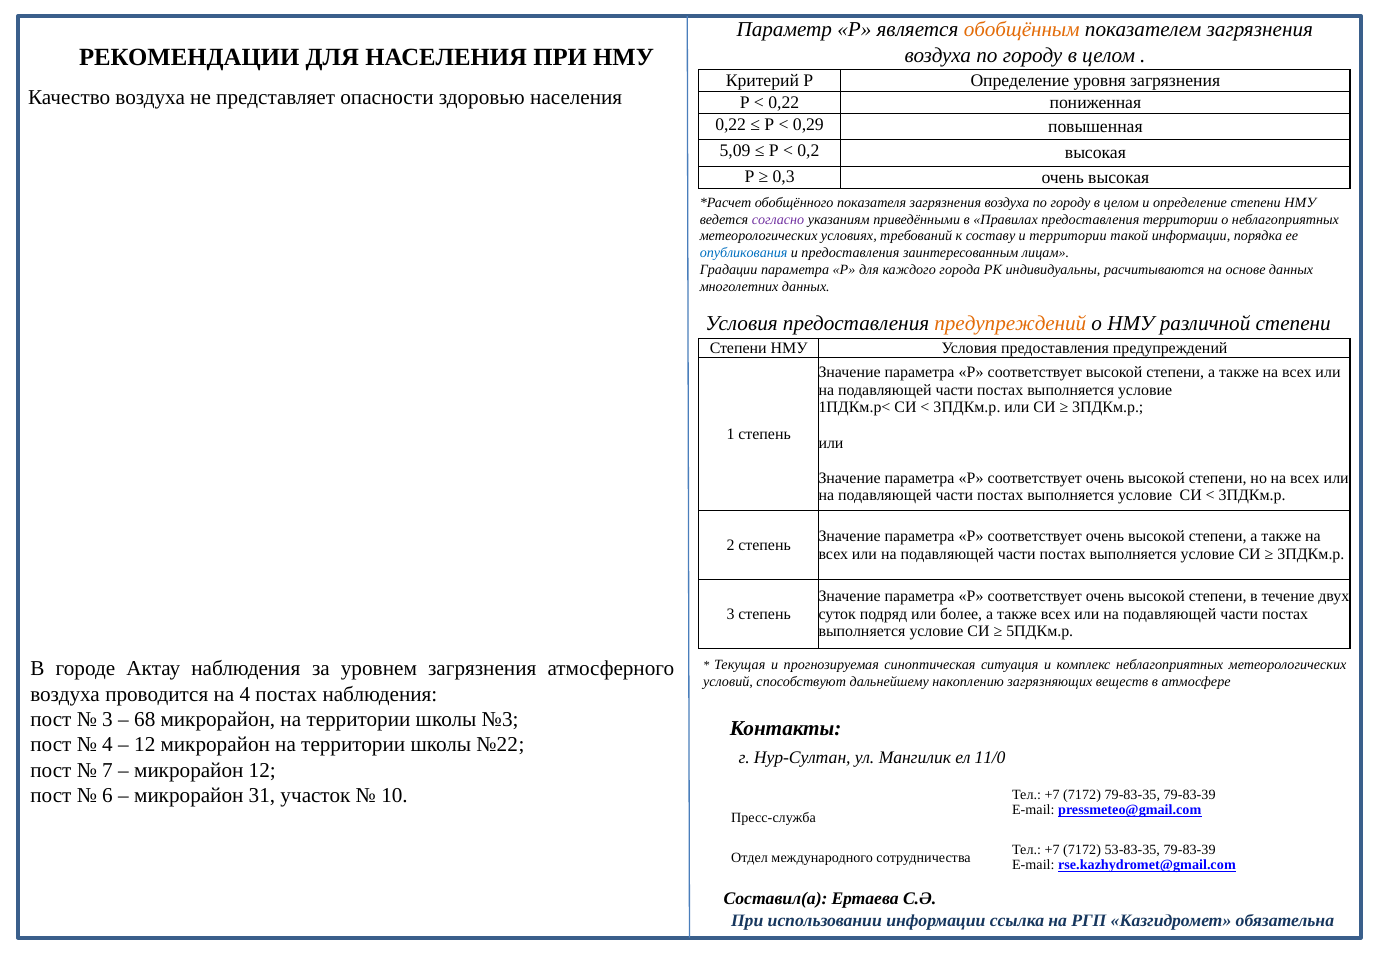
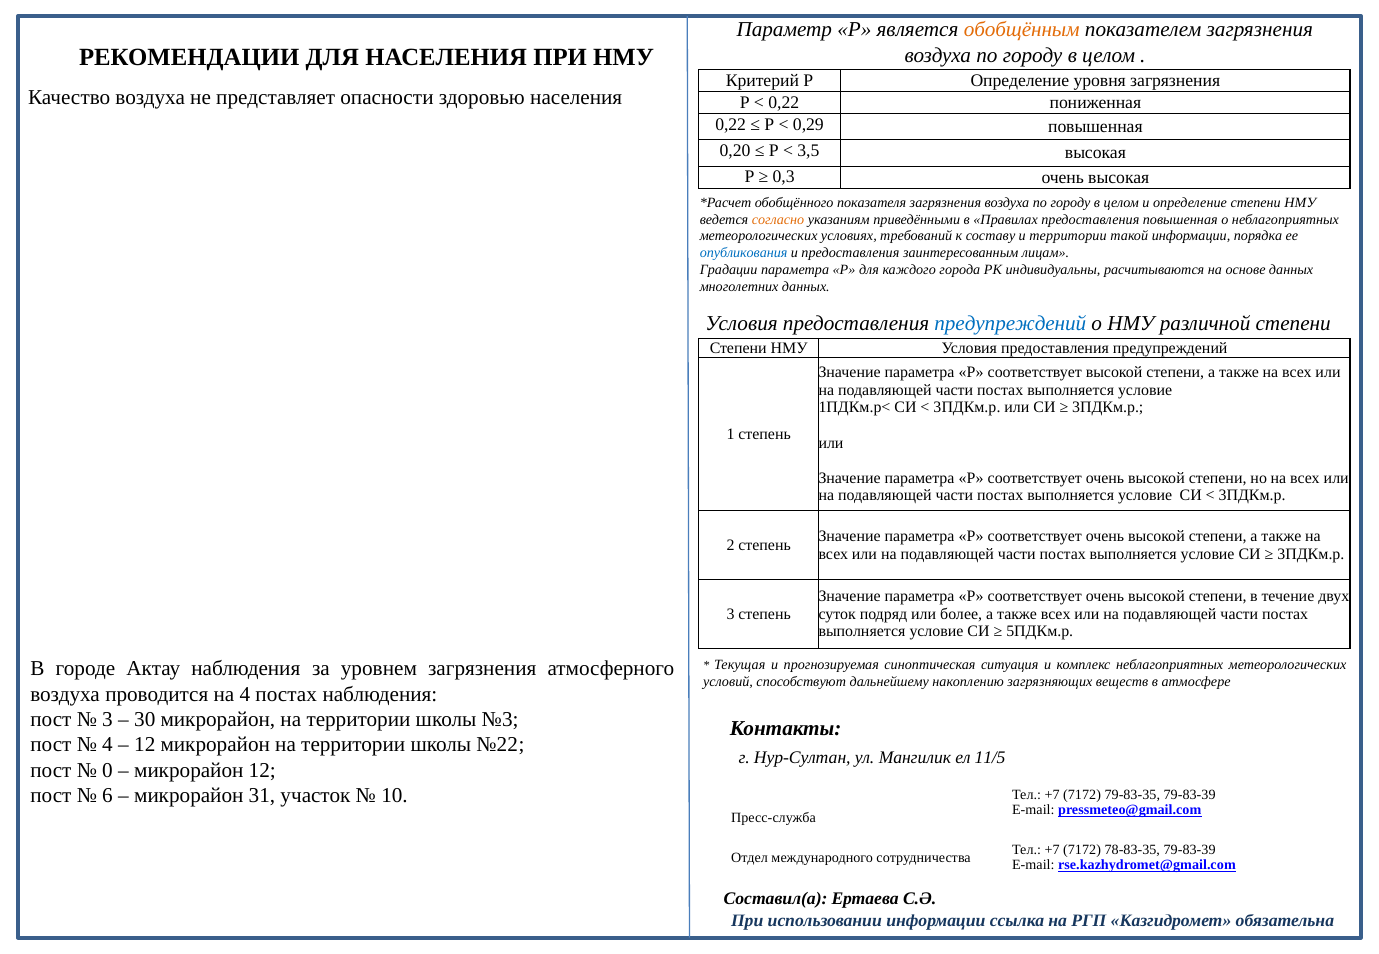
5,09: 5,09 -> 0,20 (735, 151)
0,2: 0,2 -> 3,5 (808, 151)
согласно colour: purple -> orange (778, 219)
предоставления территории: территории -> повышенная (1180, 219)
предупреждений colour: orange -> blue (1010, 324)
68: 68 -> 30 (145, 720)
11/0: 11/0 -> 11/5 (990, 759)
7: 7 -> 0 (107, 771)
53-83-35: 53-83-35 -> 78-83-35 (1132, 850)
